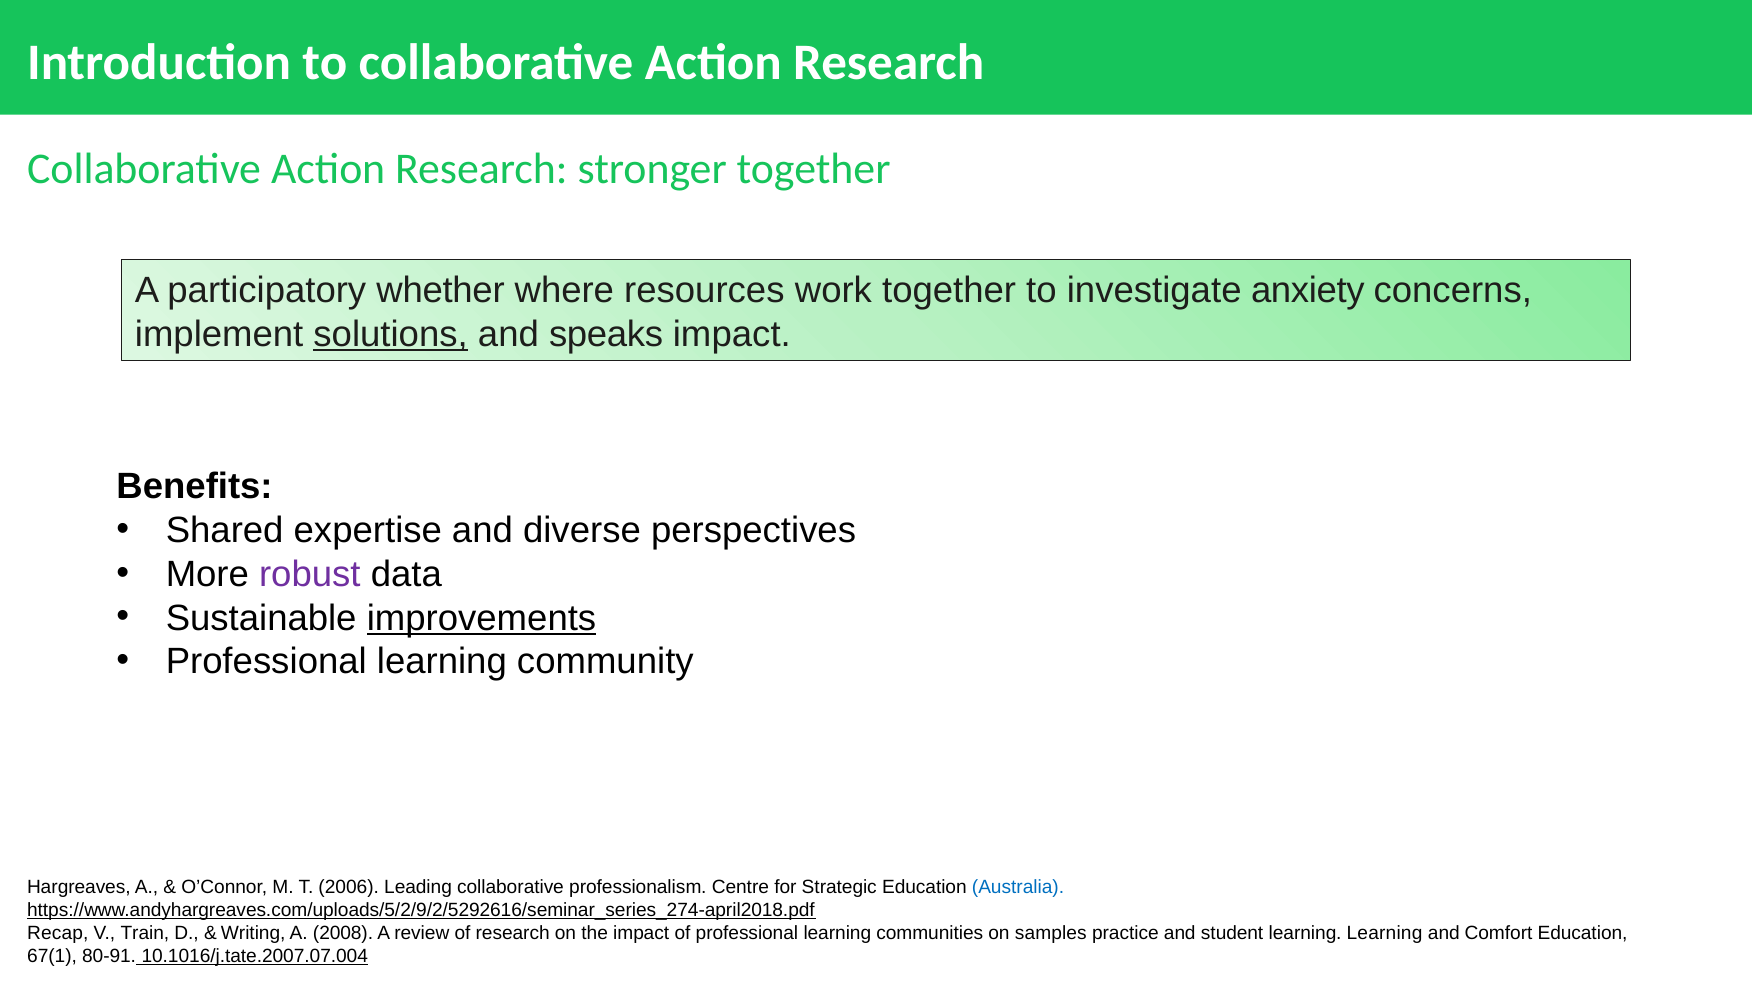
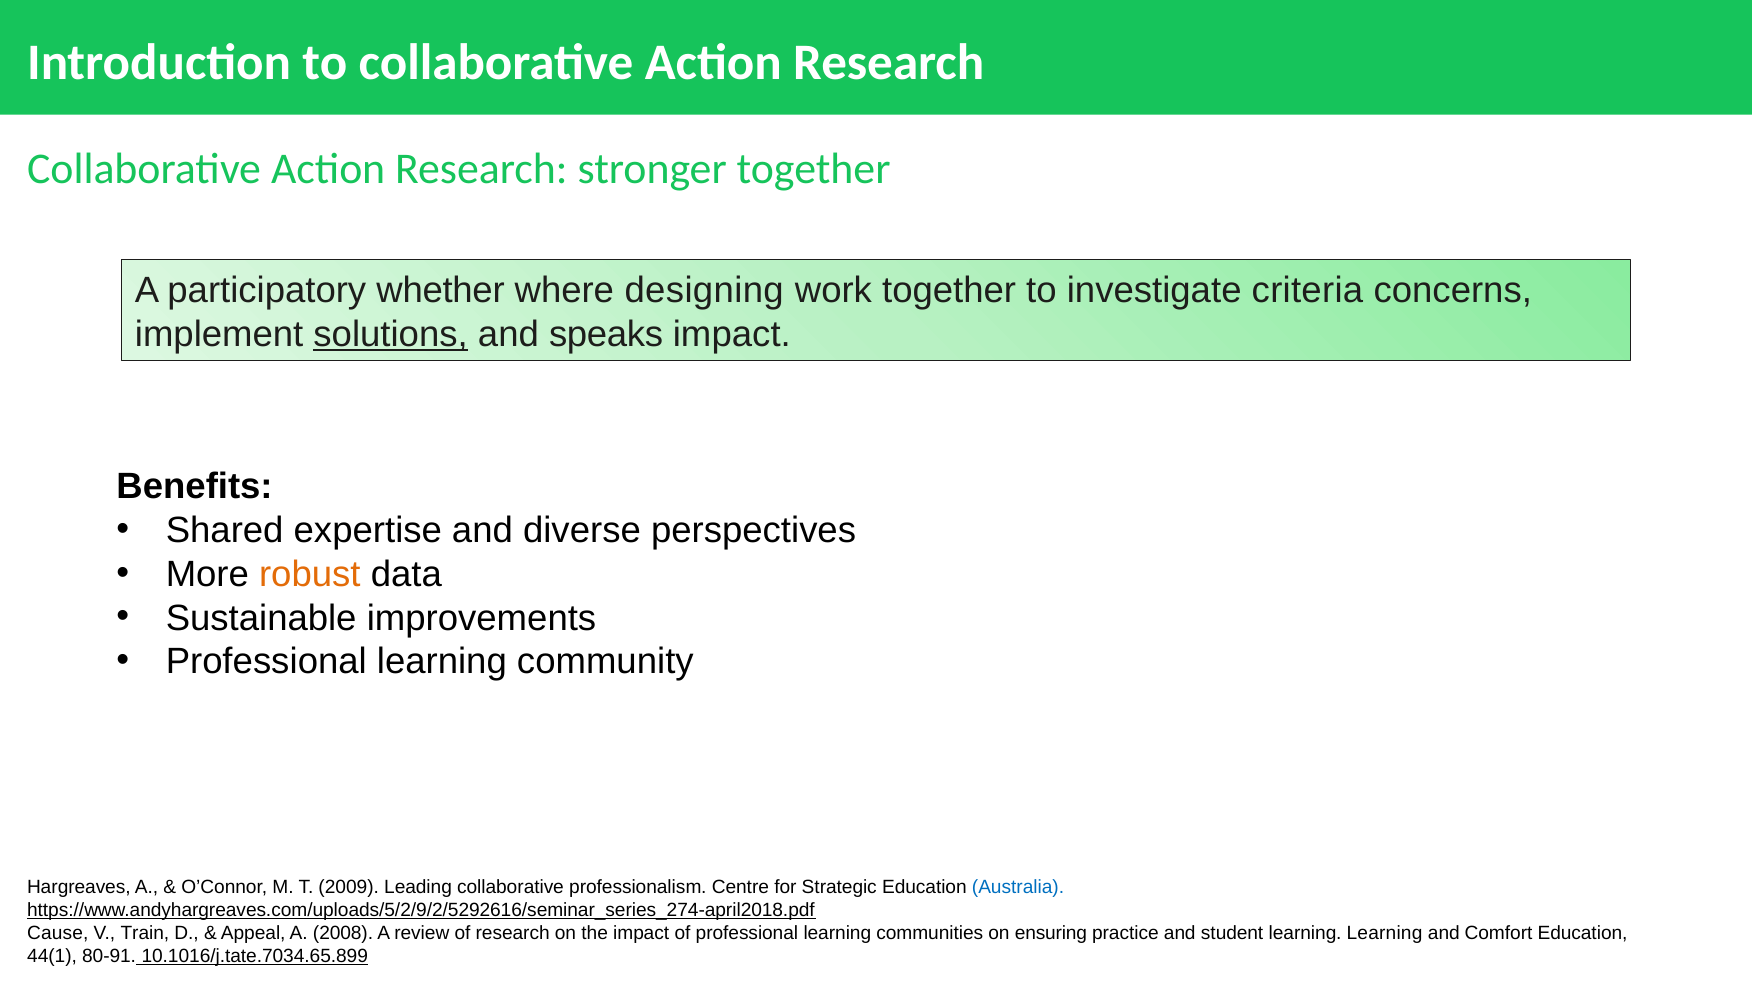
resources: resources -> designing (704, 291)
anxiety: anxiety -> criteria (1307, 291)
robust colour: purple -> orange (310, 574)
improvements underline: present -> none (482, 618)
2006: 2006 -> 2009 (349, 887)
Recap: Recap -> Cause (58, 933)
Writing: Writing -> Appeal (253, 933)
samples: samples -> ensuring (1051, 933)
67(1: 67(1 -> 44(1 (52, 956)
10.1016/j.tate.2007.07.004: 10.1016/j.tate.2007.07.004 -> 10.1016/j.tate.7034.65.899 (255, 956)
